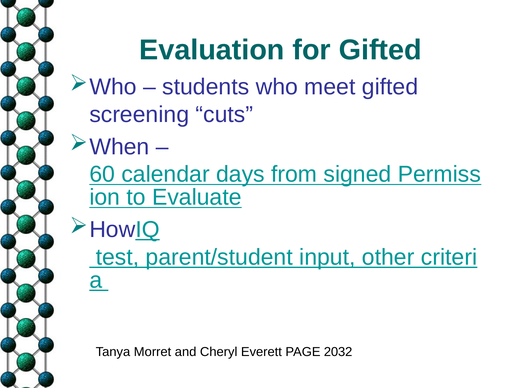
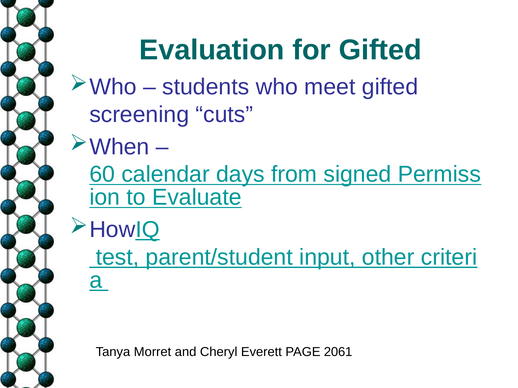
2032: 2032 -> 2061 (338, 352)
